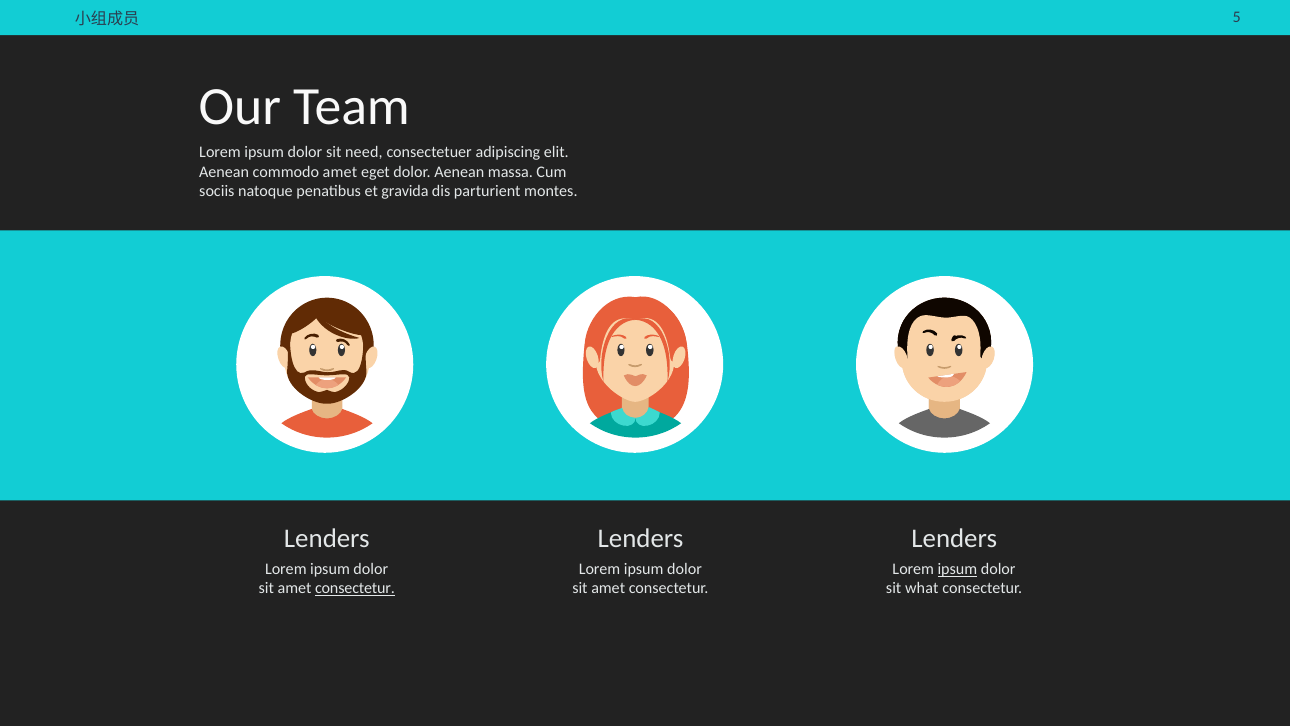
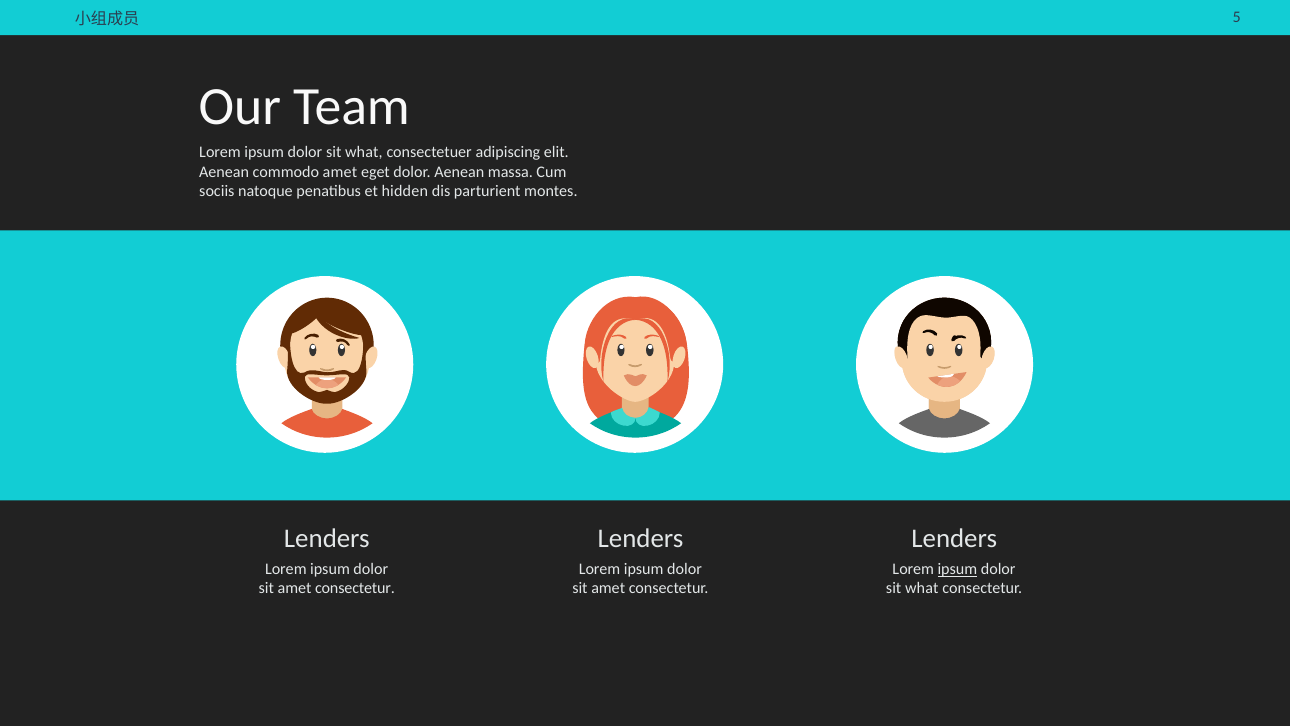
need: need -> what (364, 153)
gravida: gravida -> hidden (405, 191)
consectetur underline: present -> none (355, 588)
